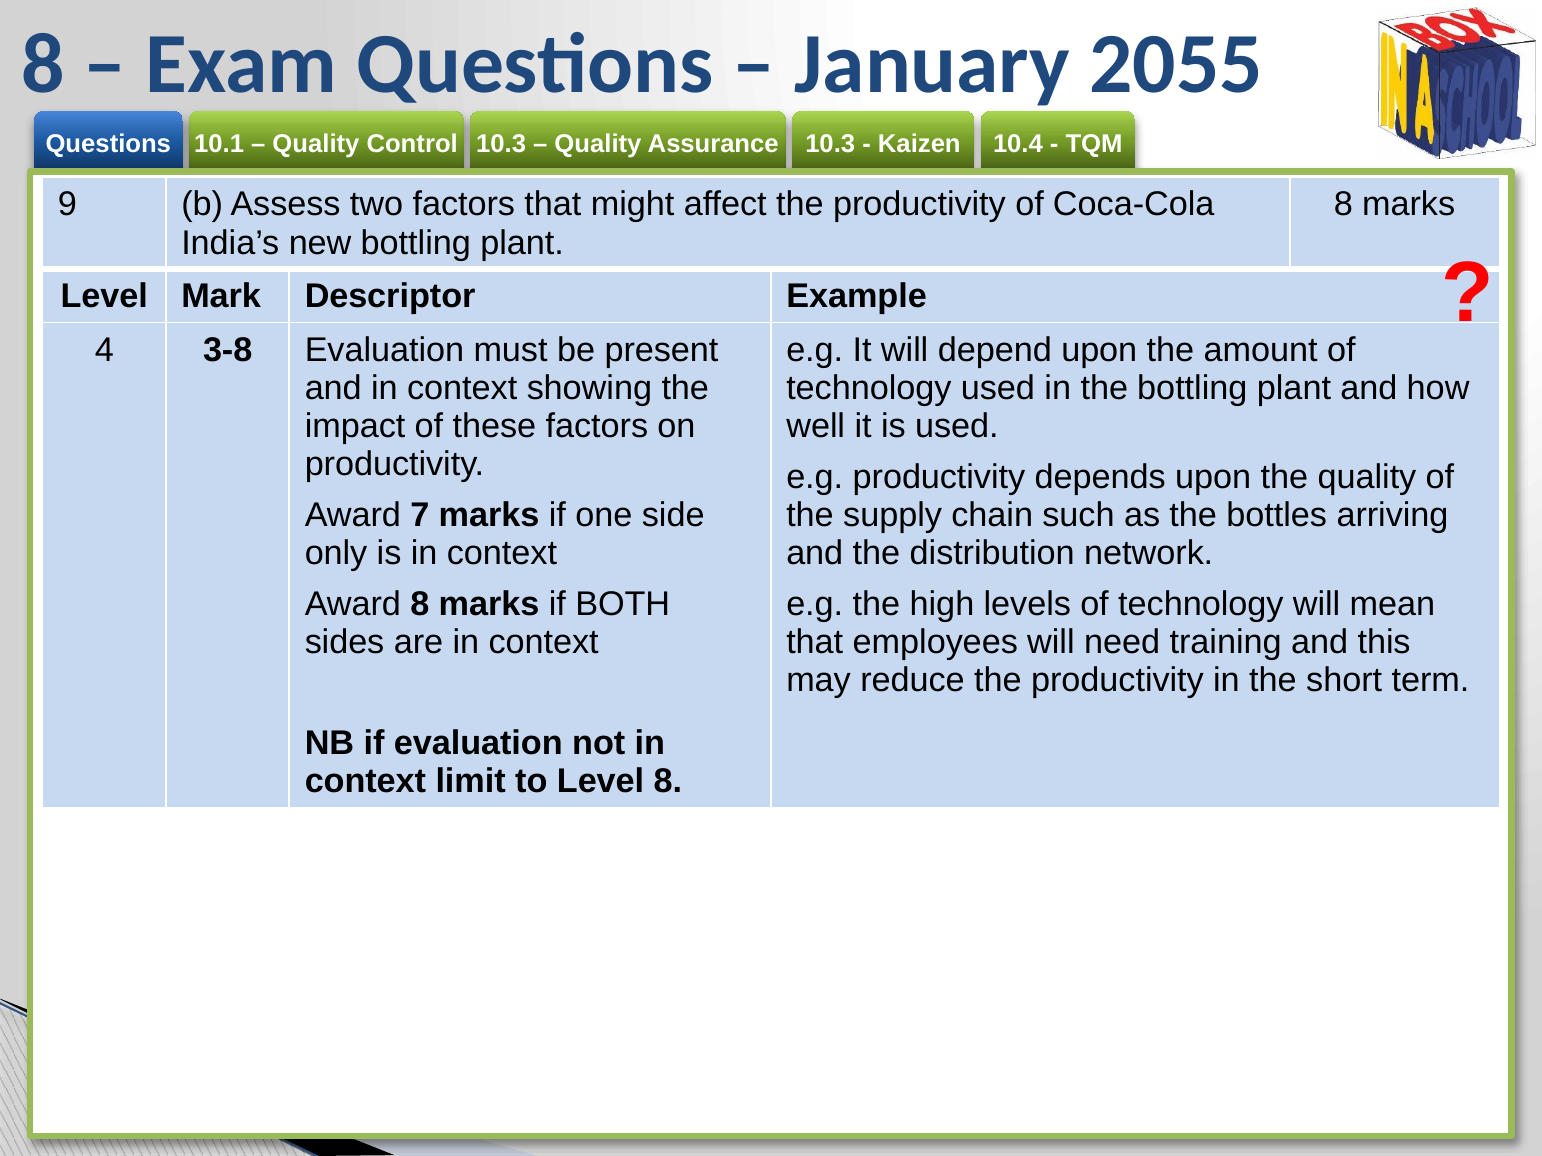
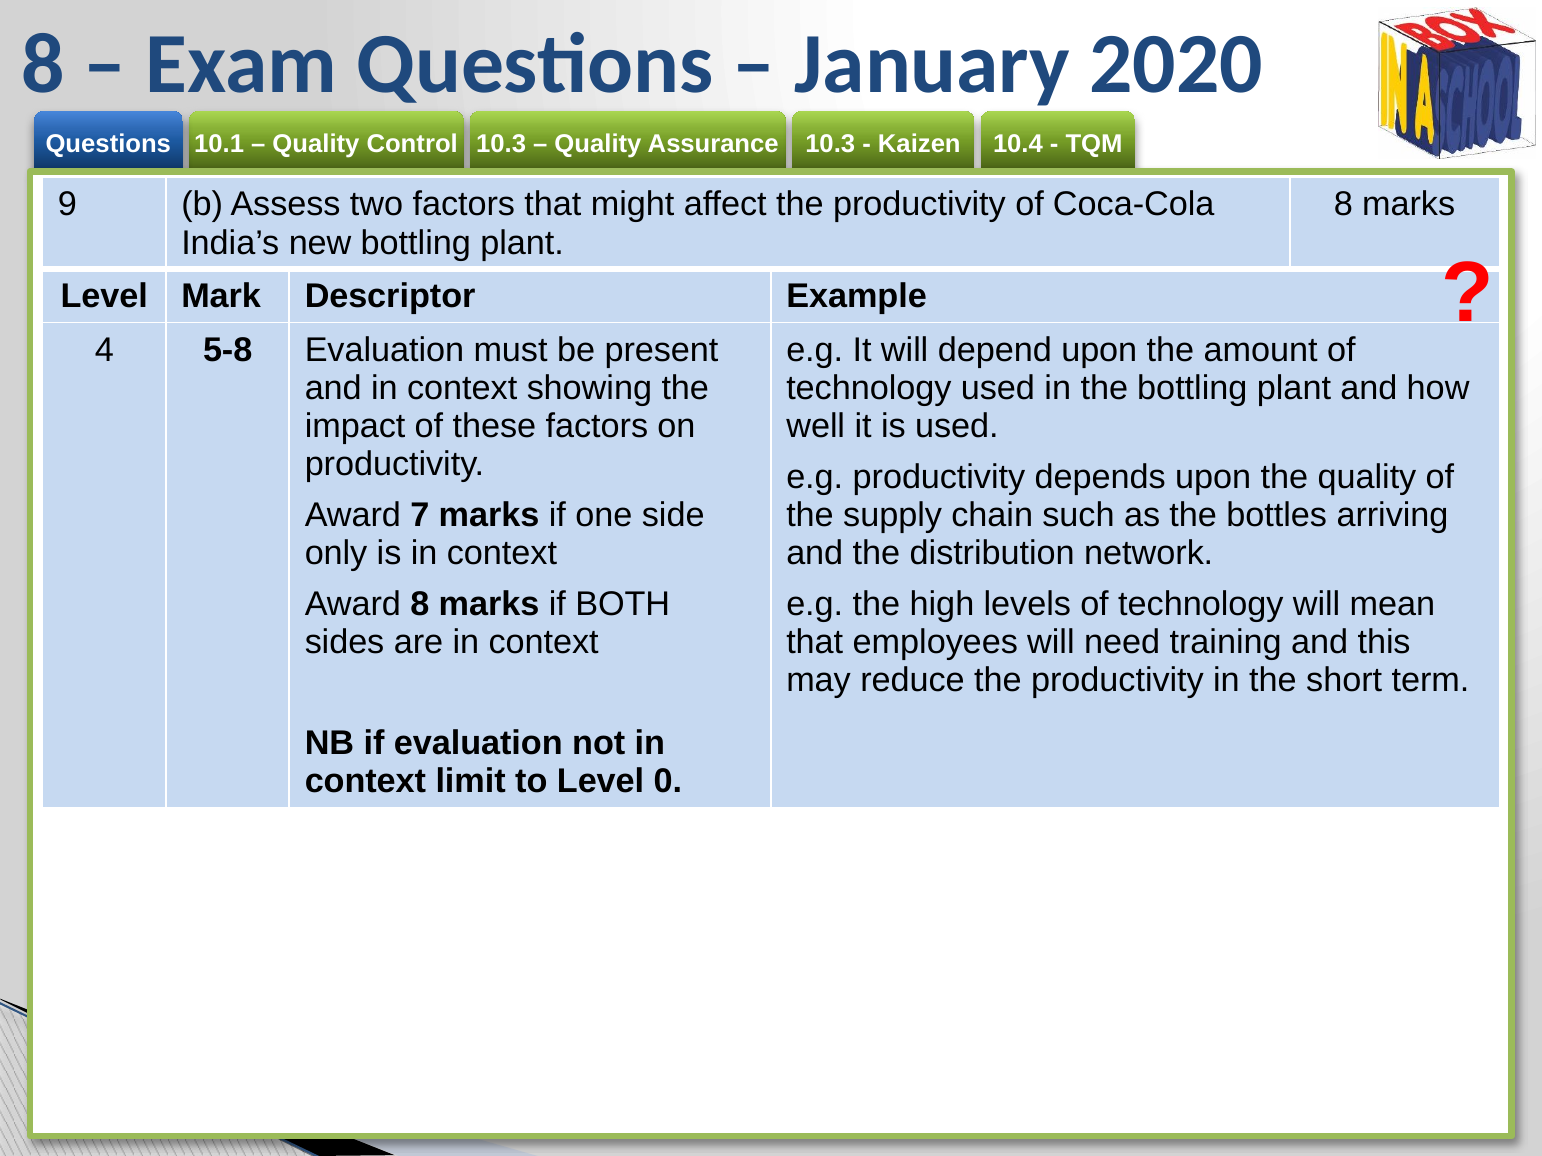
2055: 2055 -> 2020 (1176, 64)
3-8: 3-8 -> 5-8 (228, 350)
Level 8: 8 -> 0 (668, 782)
